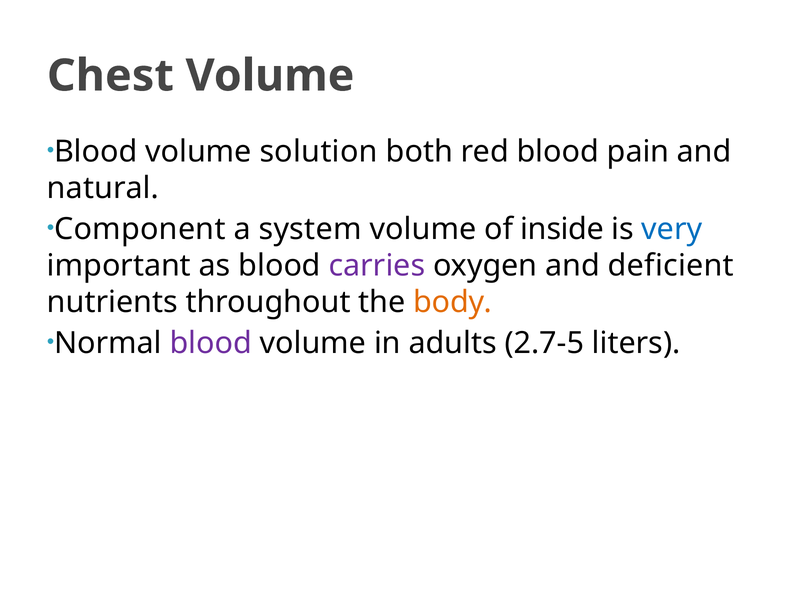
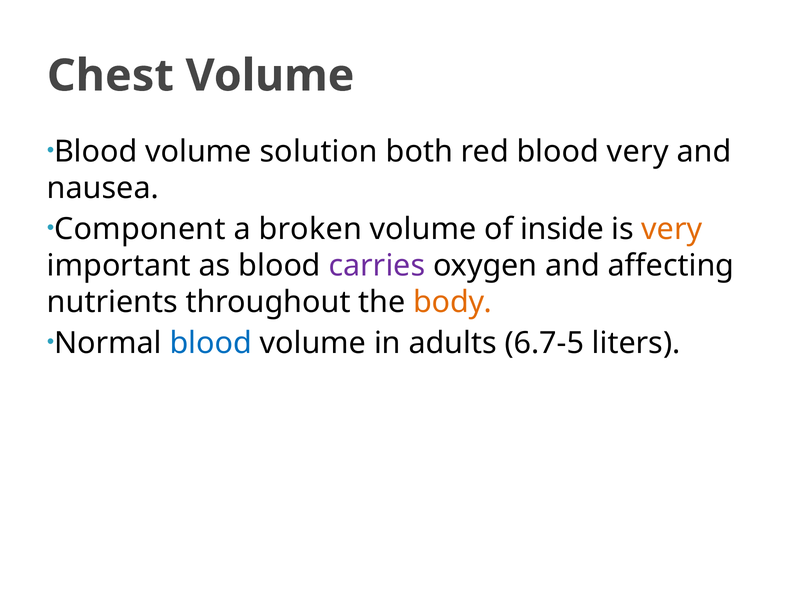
blood pain: pain -> very (638, 151)
natural: natural -> nausea (103, 188)
system: system -> broken (310, 229)
very colour: blue -> orange (672, 229)
deficient: deficient -> affecting (671, 265)
blood colour: purple -> blue (211, 343)
2.7-5: 2.7-5 -> 6.7-5 (544, 343)
